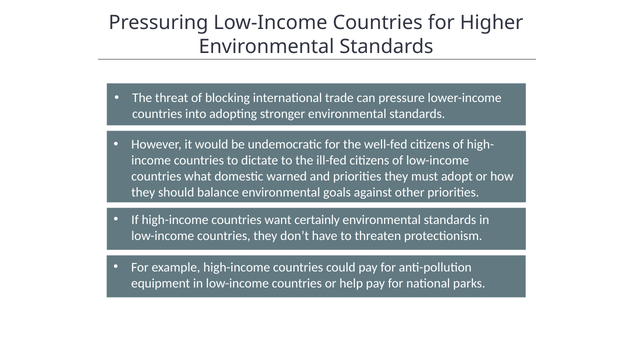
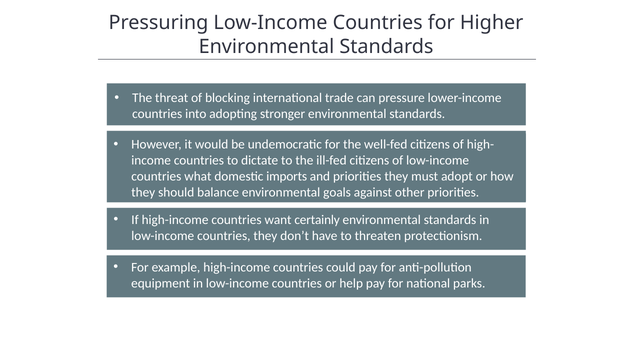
warned: warned -> imports (287, 176)
